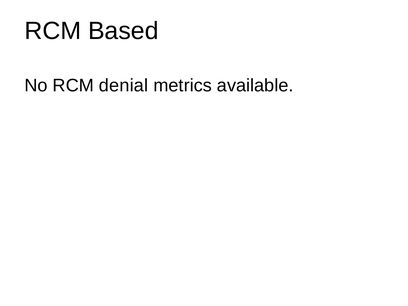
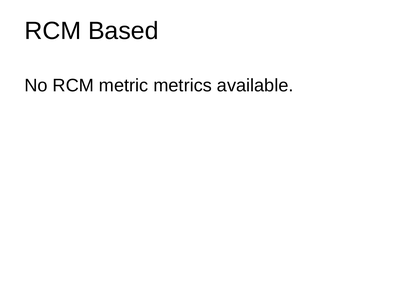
denial: denial -> metric (124, 86)
